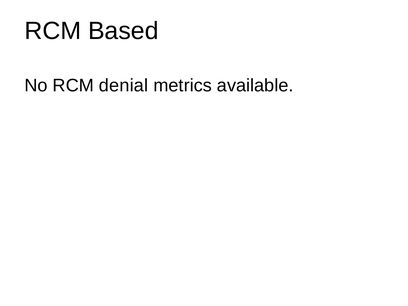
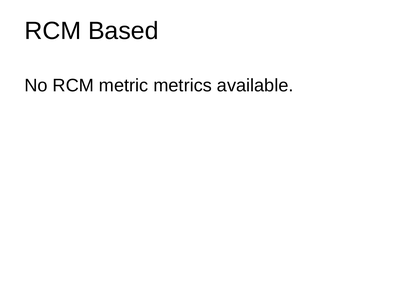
denial: denial -> metric (124, 86)
